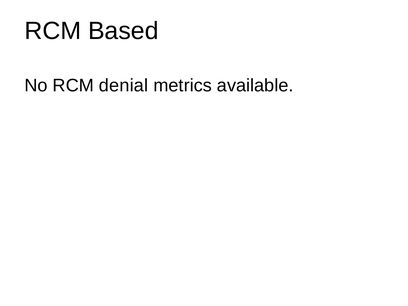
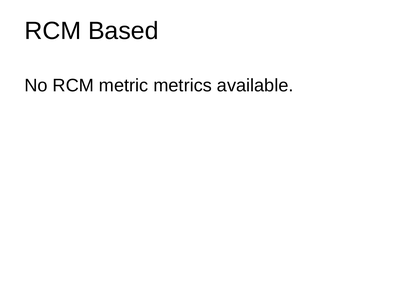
denial: denial -> metric (124, 86)
